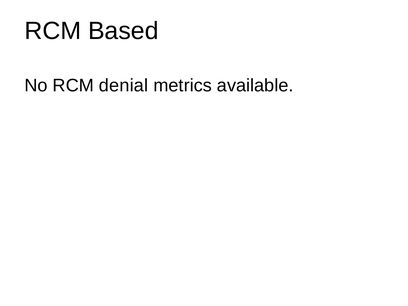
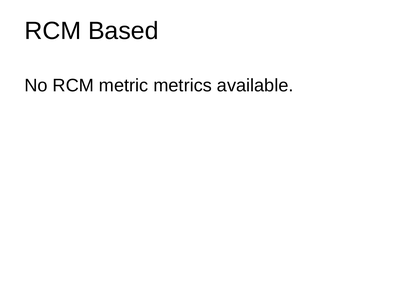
denial: denial -> metric (124, 86)
